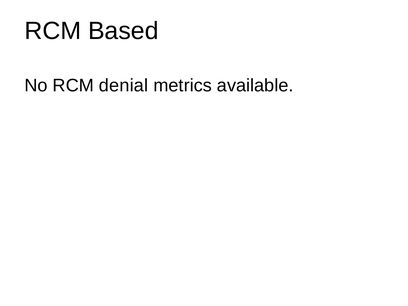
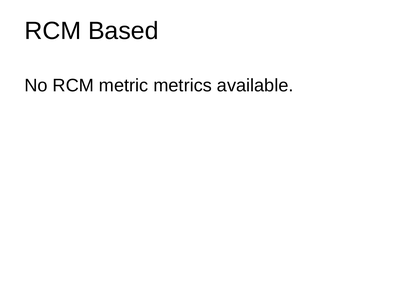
denial: denial -> metric (124, 86)
